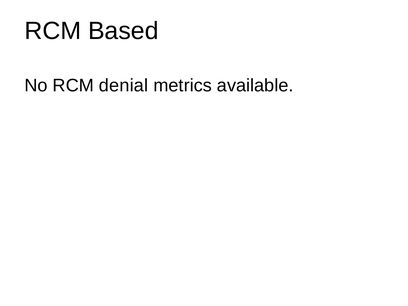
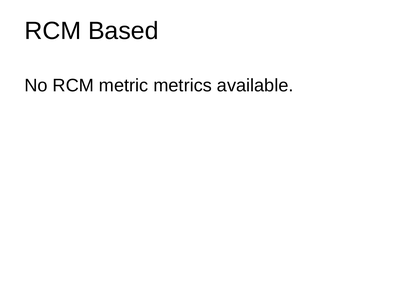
denial: denial -> metric (124, 86)
